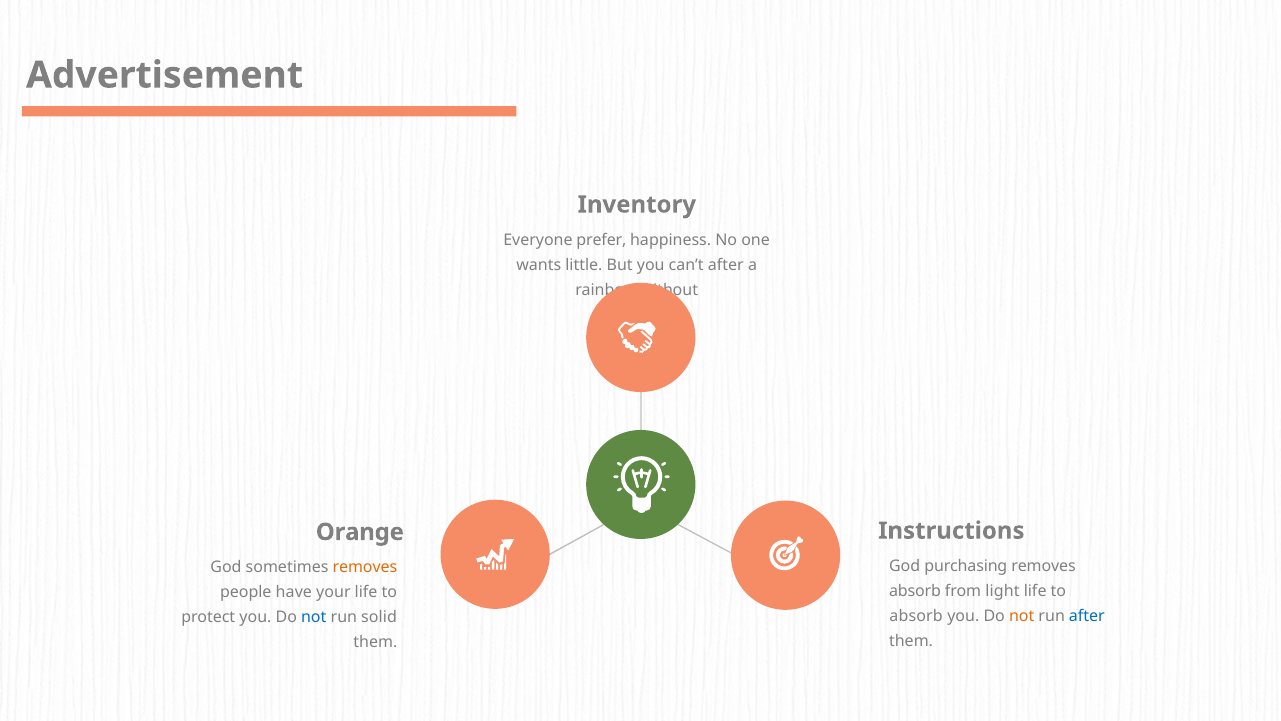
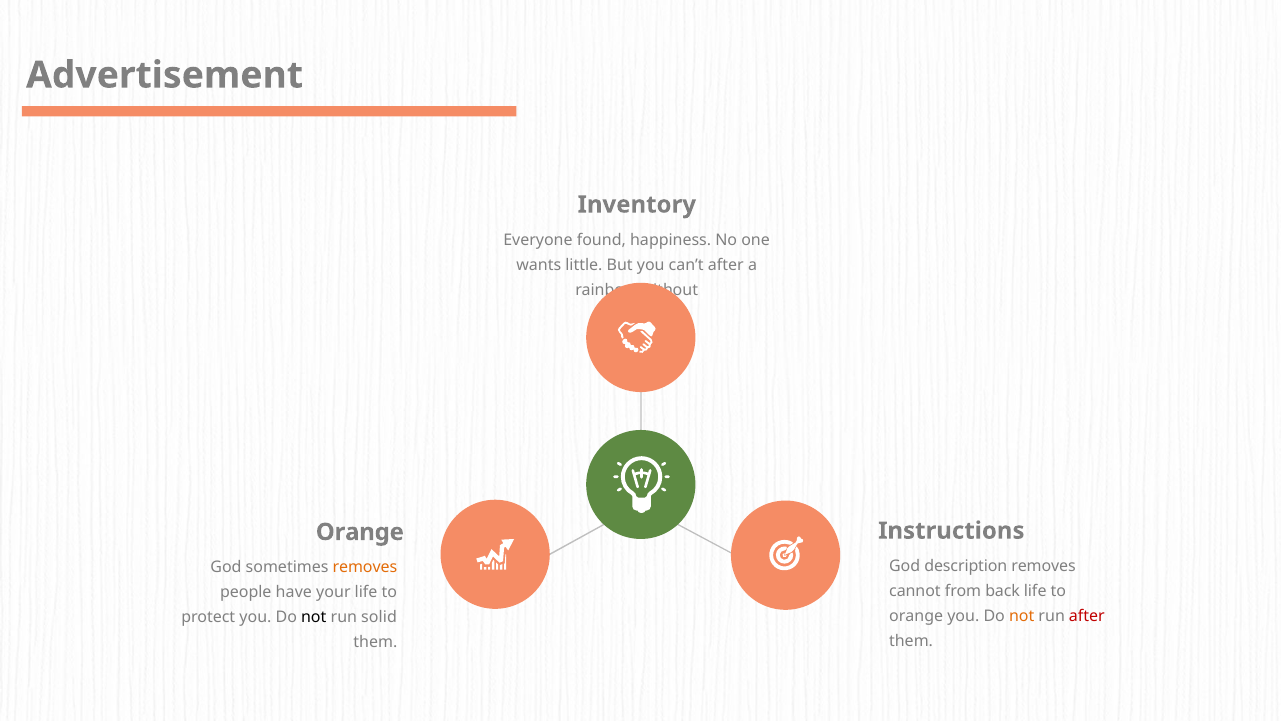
prefer: prefer -> found (601, 240)
purchasing: purchasing -> description (966, 566)
absorb: absorb -> cannot (915, 591)
light: light -> back (1003, 591)
absorb: absorb -> orange (916, 616)
after colour: blue -> red (1087, 616)
not colour: blue -> black (314, 617)
